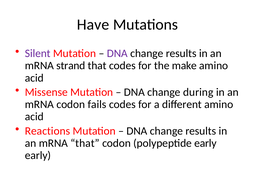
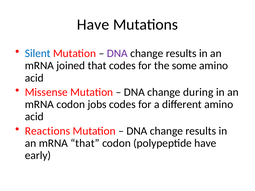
Silent colour: purple -> blue (38, 53)
strand: strand -> joined (71, 66)
make: make -> some (184, 66)
fails: fails -> jobs (97, 105)
polypeptide early: early -> have (205, 143)
